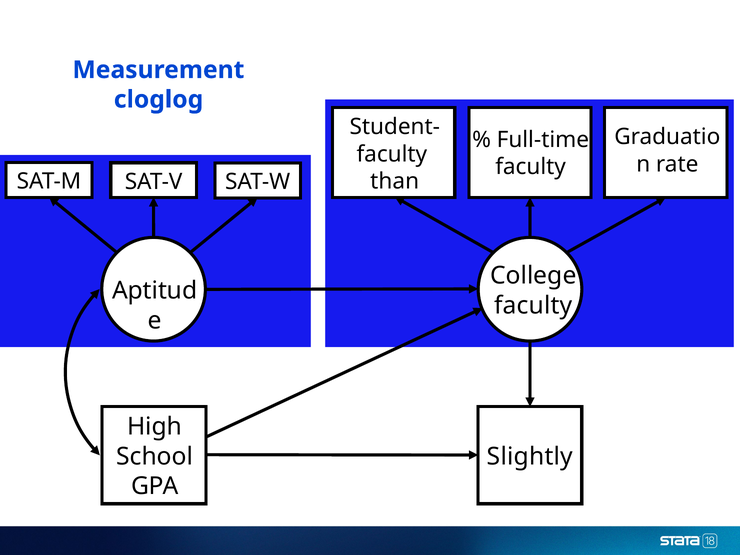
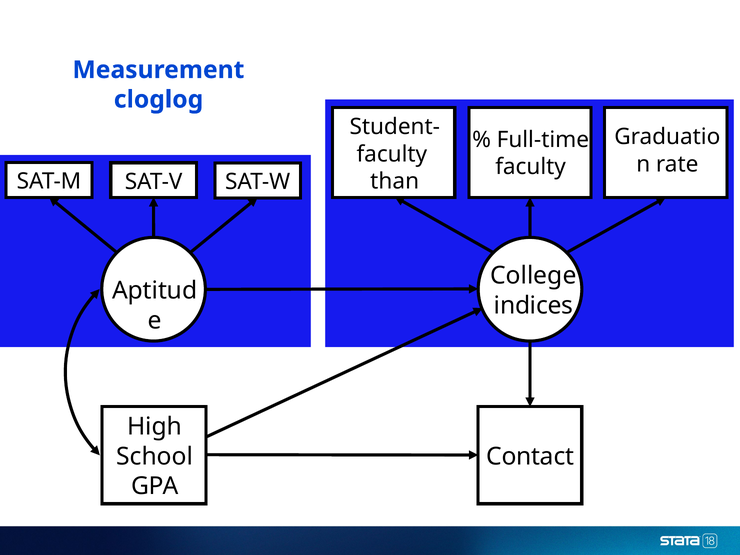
faculty: faculty -> indices (534, 305)
Slightly: Slightly -> Contact (530, 457)
